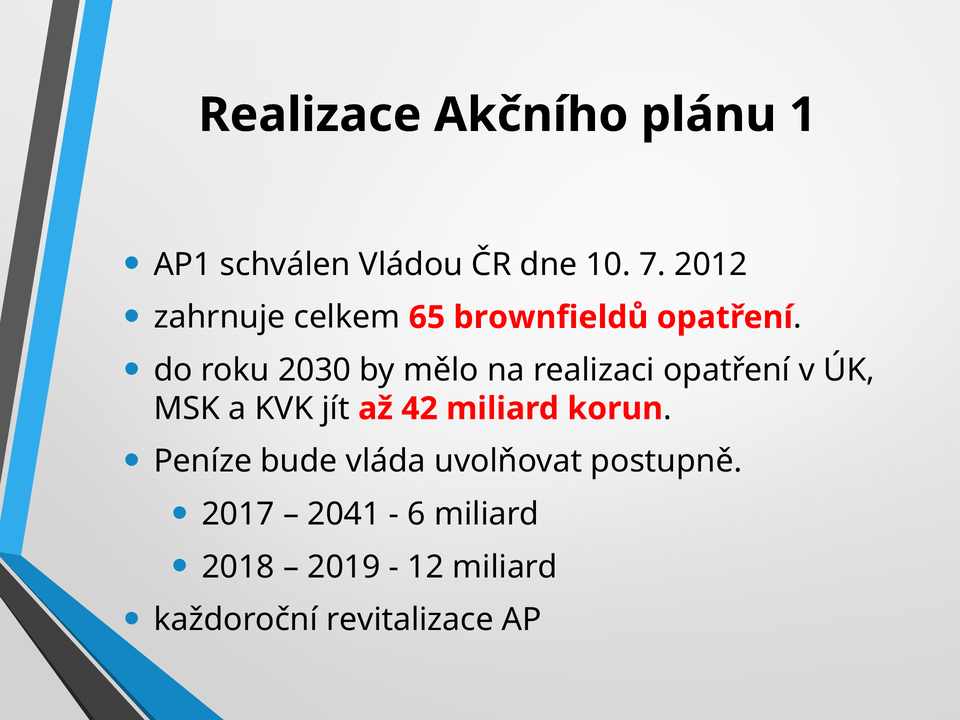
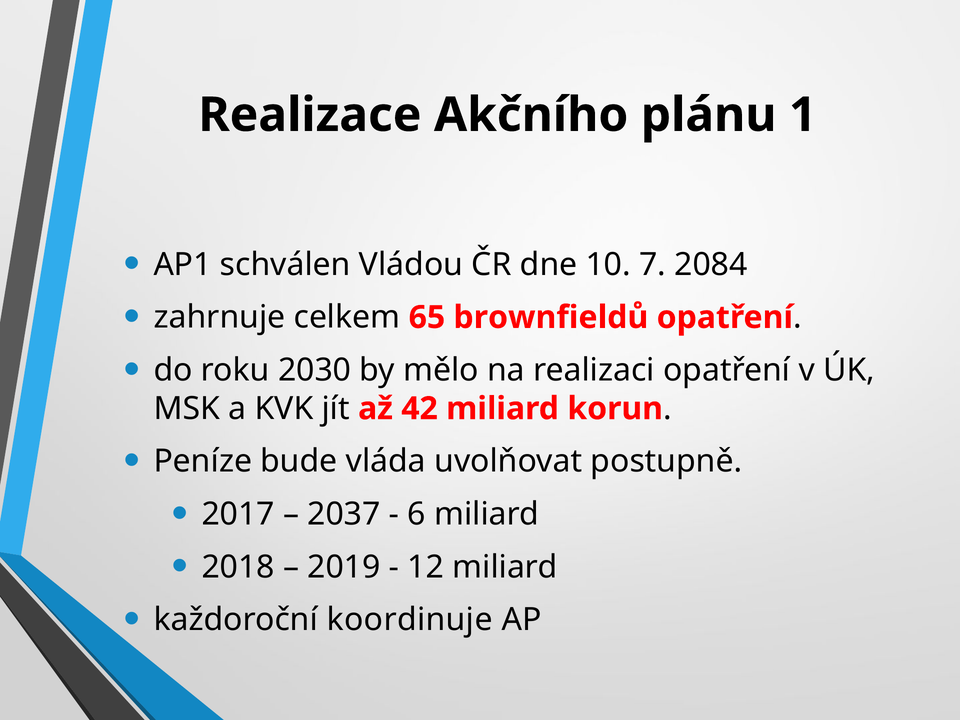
2012: 2012 -> 2084 (711, 265)
2041: 2041 -> 2037 (344, 514)
revitalizace: revitalizace -> koordinuje (410, 620)
